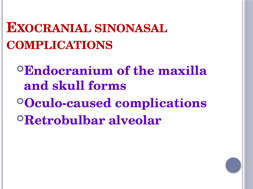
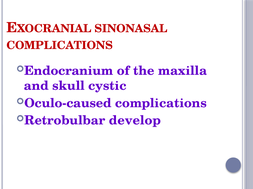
forms: forms -> cystic (107, 86)
alveolar: alveolar -> develop (135, 121)
